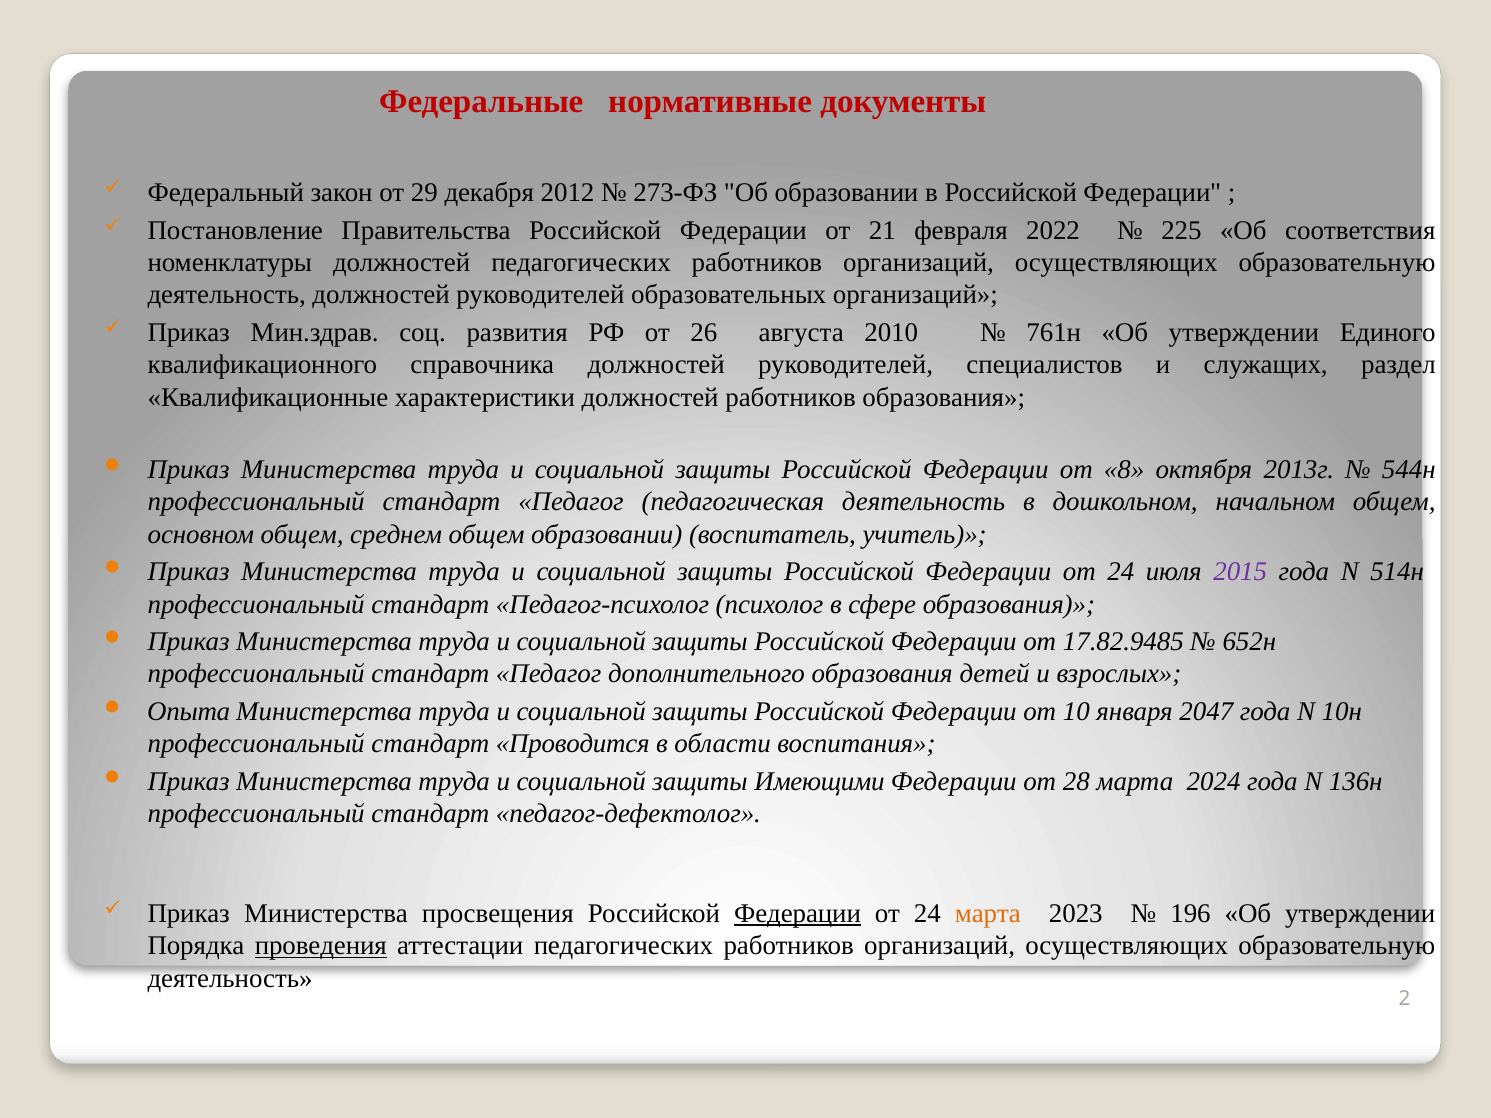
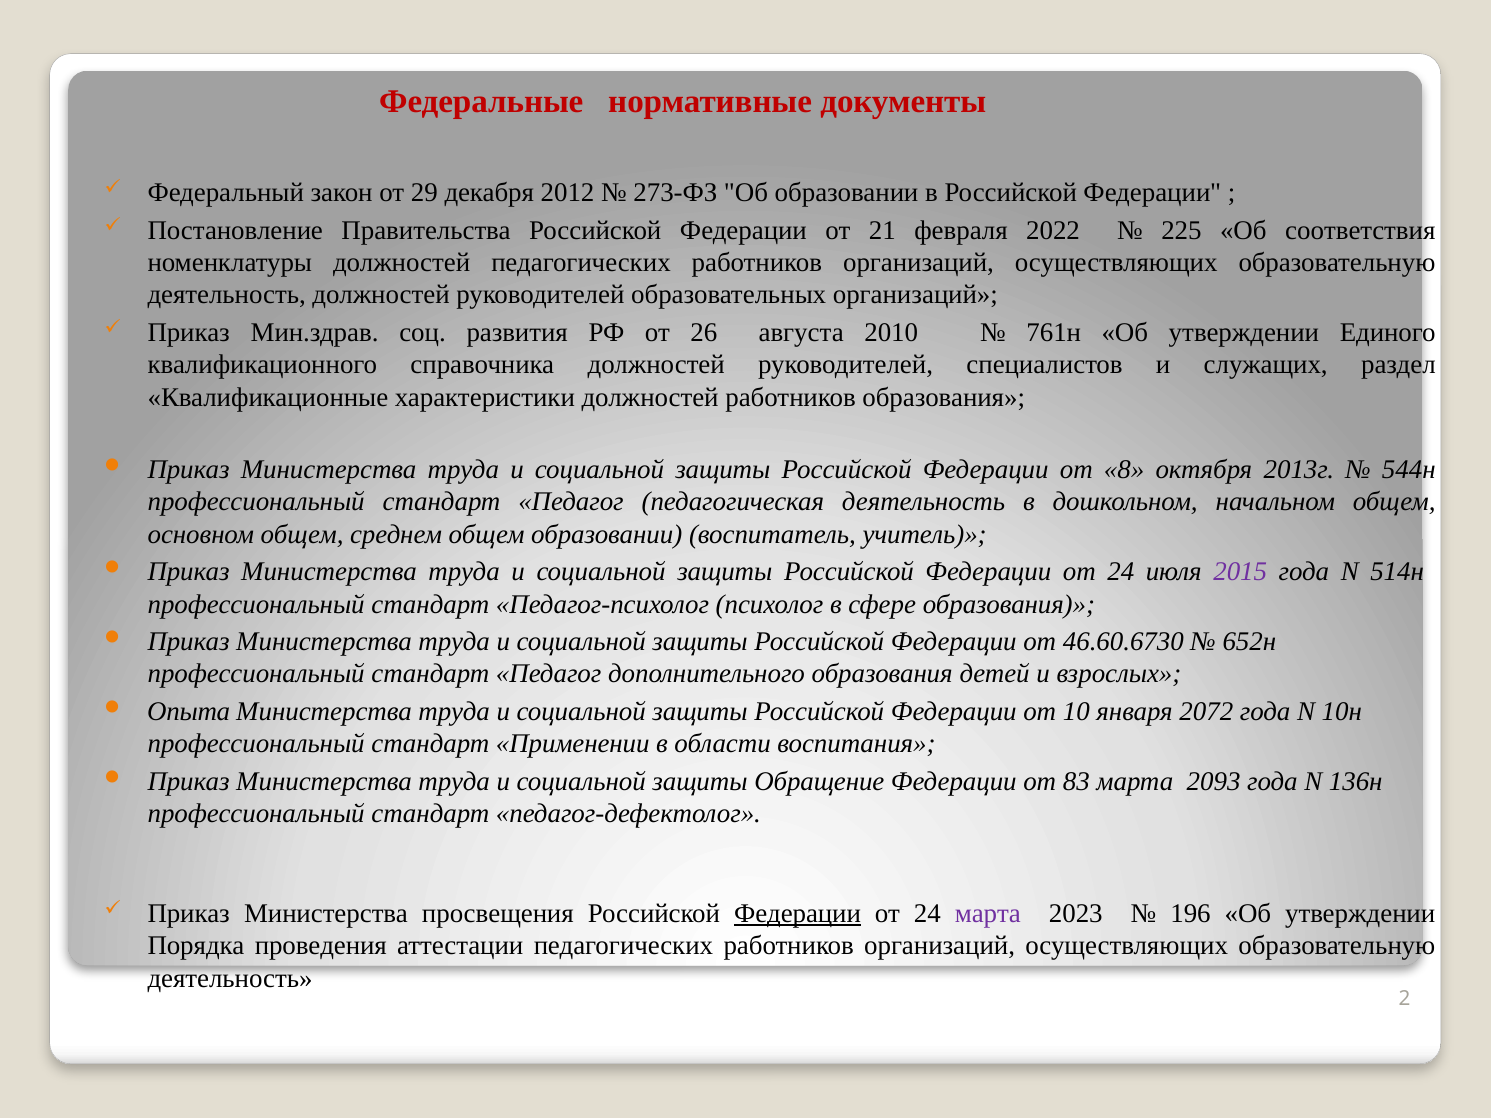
17.82.9485: 17.82.9485 -> 46.60.6730 (1123, 642)
2047: 2047 -> 2072 (1206, 712)
Проводится: Проводится -> Применении (573, 744)
Имеющими: Имеющими -> Обращение (819, 782)
28: 28 -> 83 (1076, 782)
2024: 2024 -> 2093 (1214, 782)
марта colour: orange -> purple (988, 914)
проведения underline: present -> none (321, 946)
